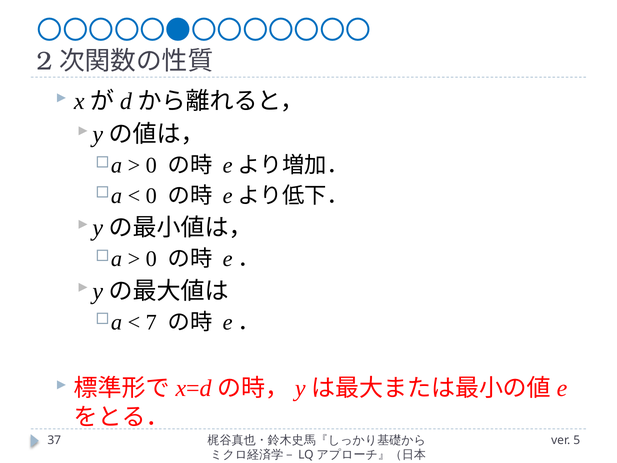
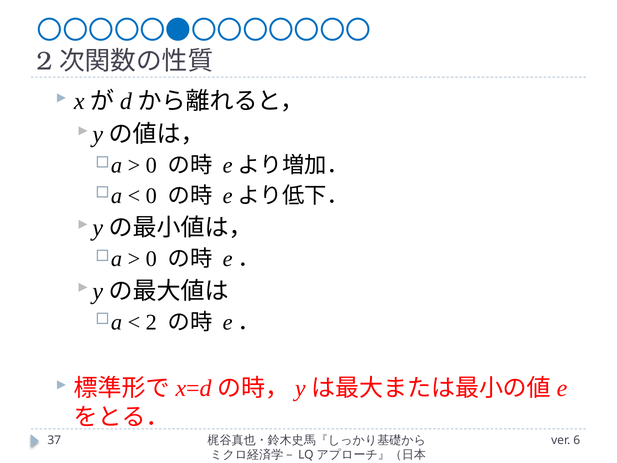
7: 7 -> 2 (151, 322)
5: 5 -> 6 (577, 440)
